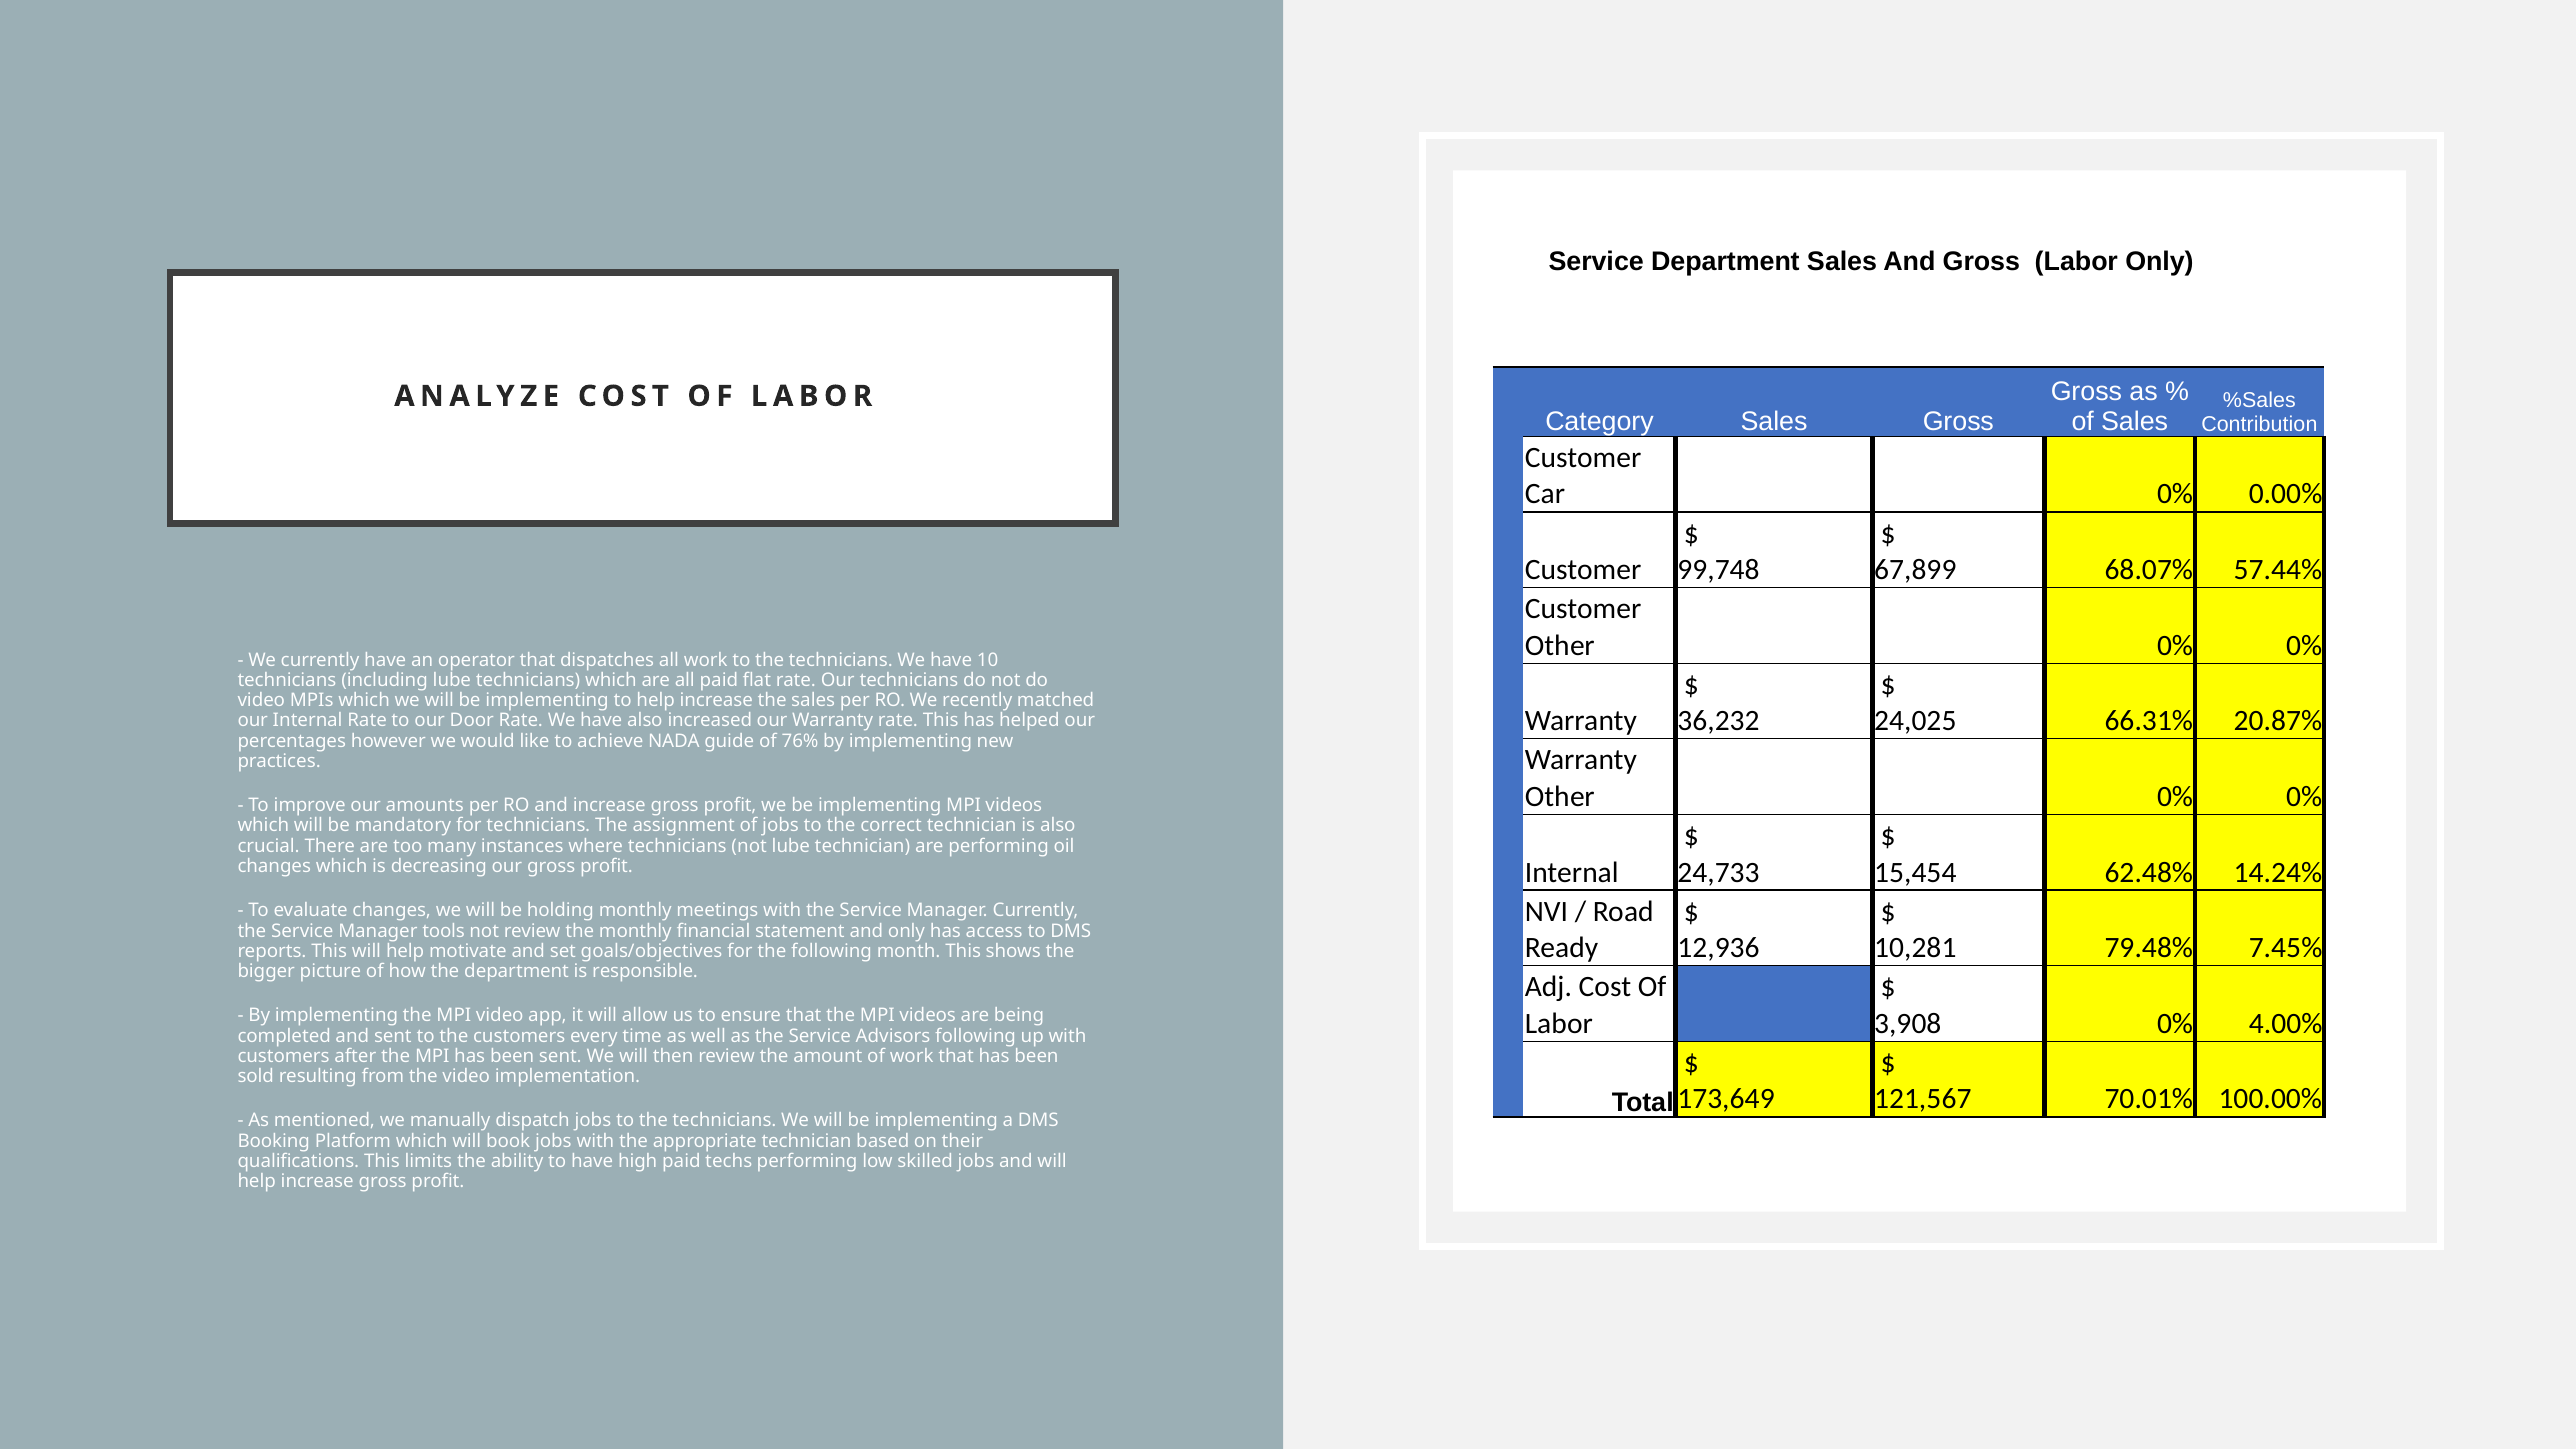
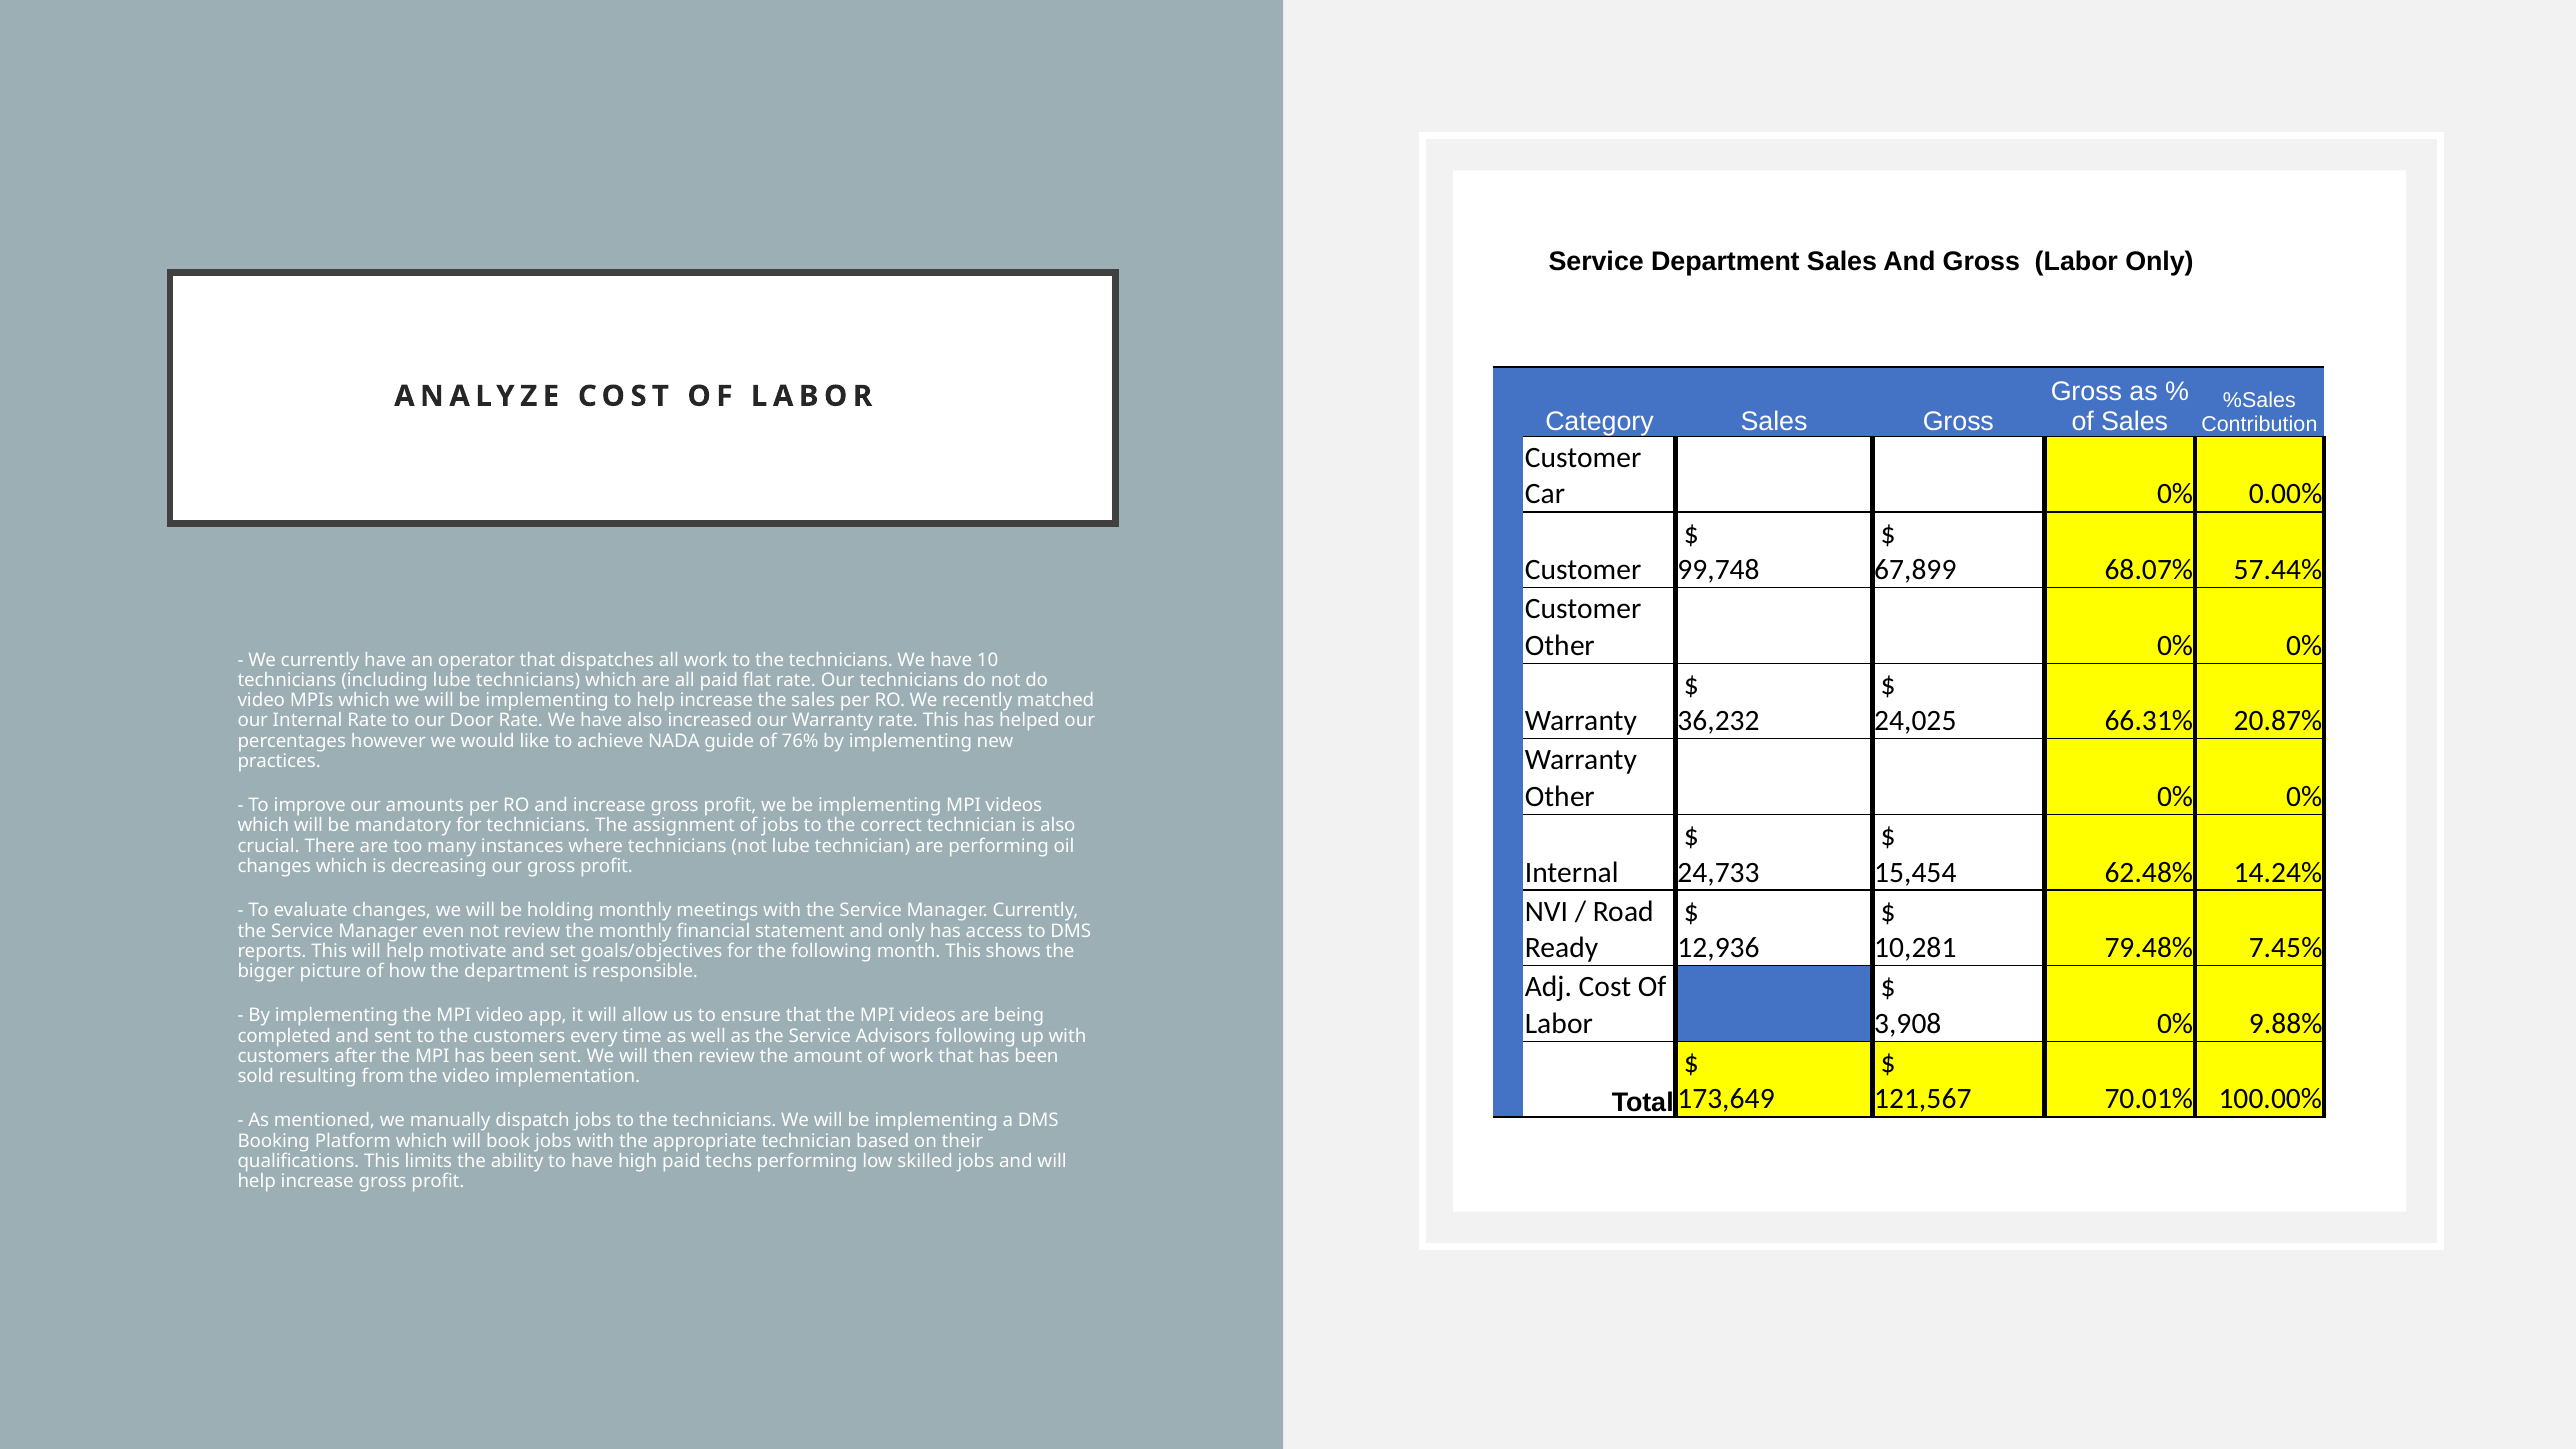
tools: tools -> even (443, 931)
4.00%: 4.00% -> 9.88% (2286, 1023)
